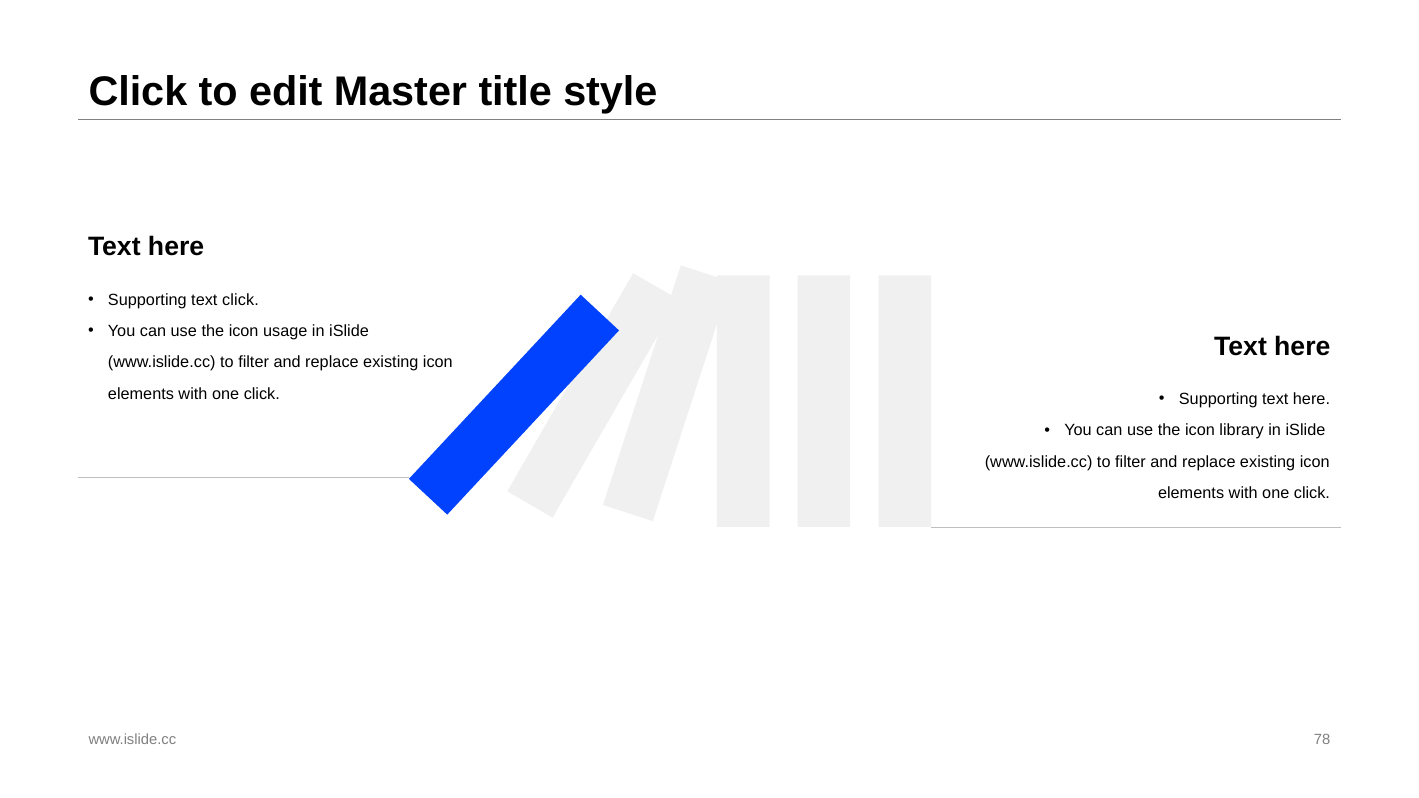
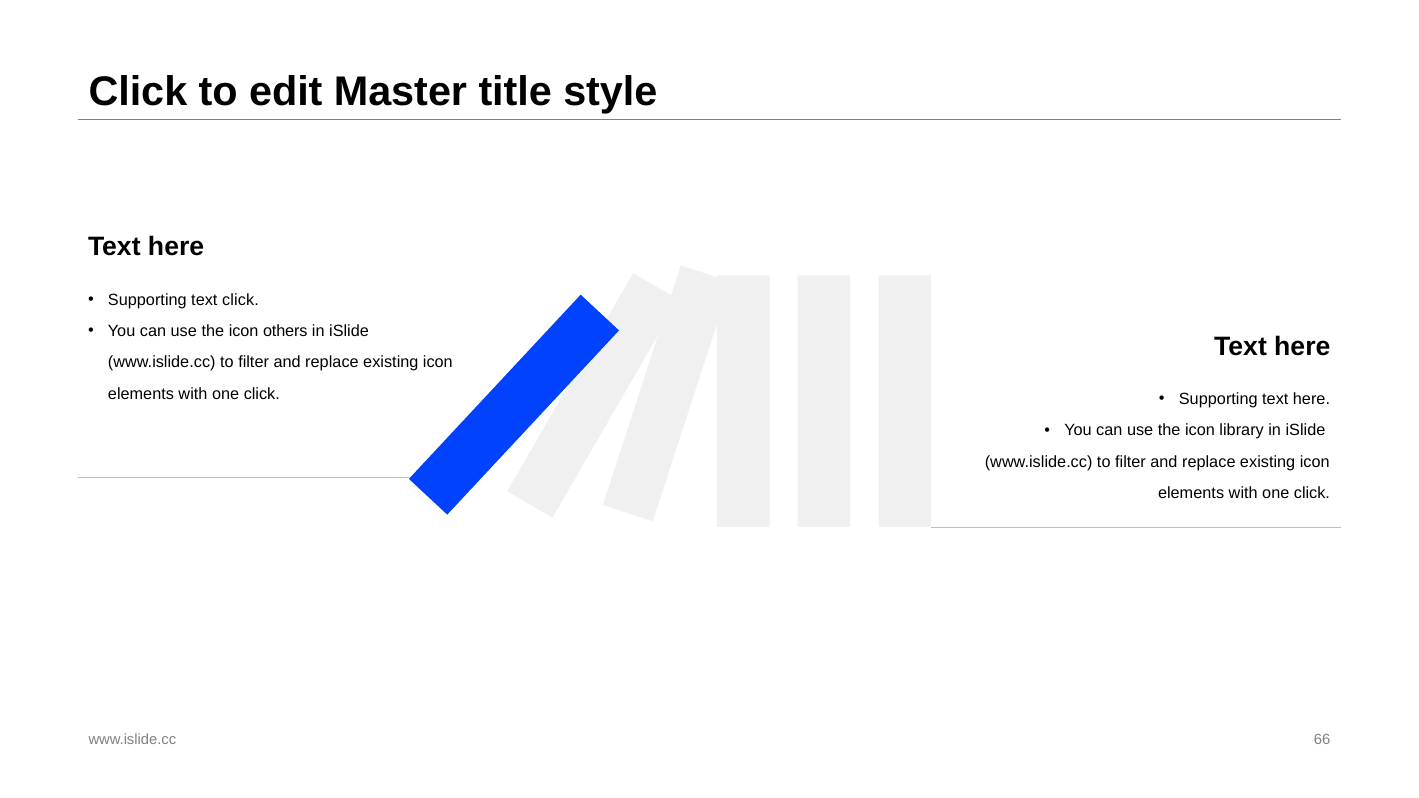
usage: usage -> others (285, 331)
78: 78 -> 66 (1322, 739)
